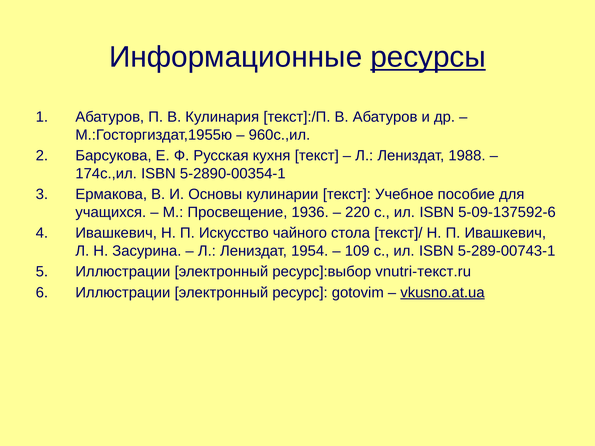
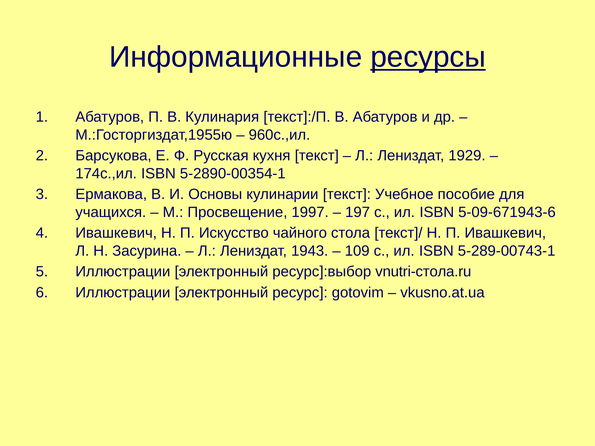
1988: 1988 -> 1929 (467, 156)
1936: 1936 -> 1997 (310, 212)
220: 220 -> 197 (358, 212)
5-09-137592-6: 5-09-137592-6 -> 5-09-671943-6 (507, 212)
1954: 1954 -> 1943 (310, 251)
vnutri-текст.ru: vnutri-текст.ru -> vnutri-стола.ru (423, 272)
vkusno.at.ua underline: present -> none (442, 293)
